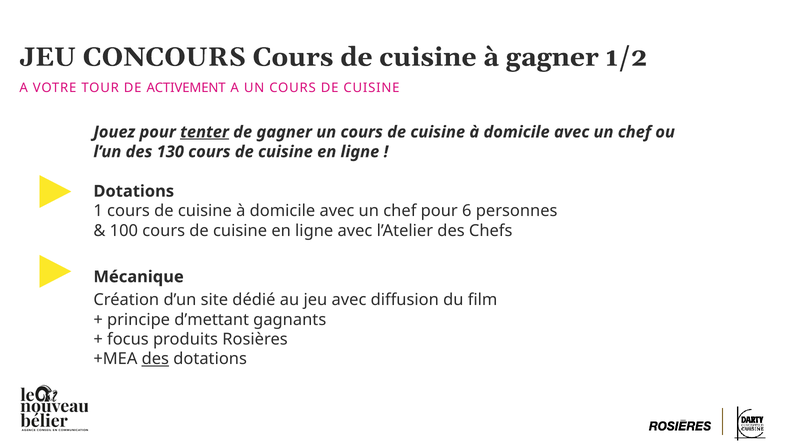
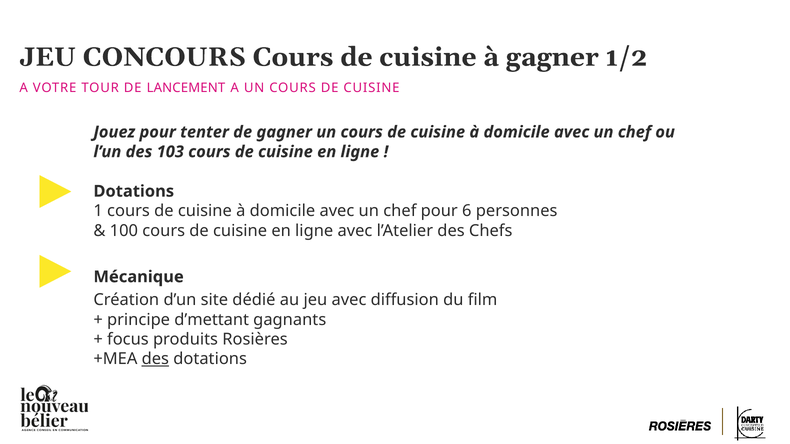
ACTIVEMENT: ACTIVEMENT -> LANCEMENT (186, 88)
tenter underline: present -> none (205, 132)
130: 130 -> 103 (170, 152)
